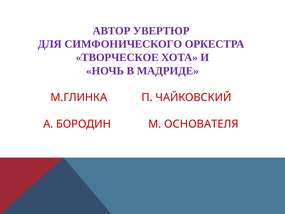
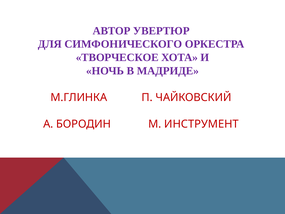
ОСНОВАТЕЛЯ: ОСНОВАТЕЛЯ -> ИНСТРУМЕНТ (201, 124)
